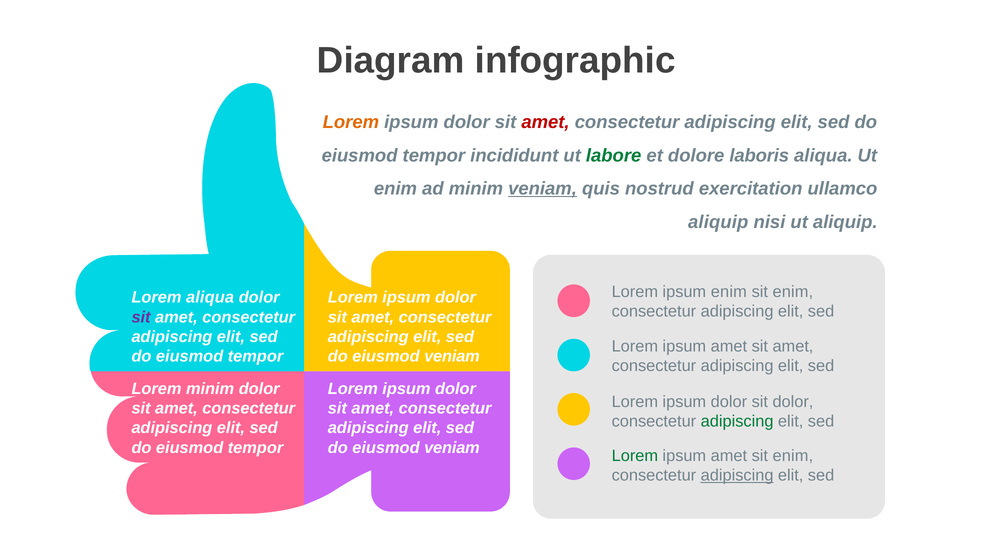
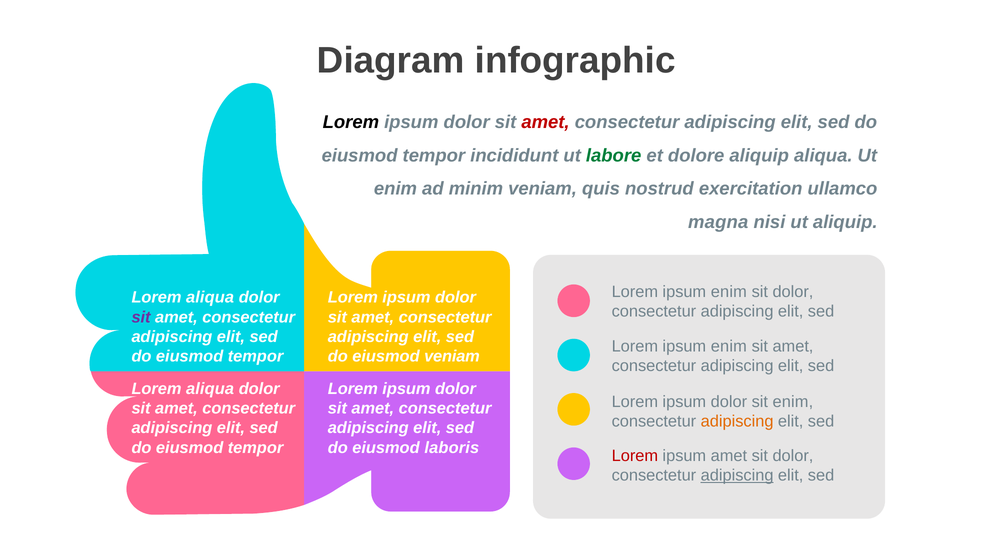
Lorem colour: orange -> black (351, 122)
dolore laboris: laboris -> aliquip (759, 155)
veniam underline: present -> none (543, 189)
aliquip: aliquip -> magna (718, 222)
enim: enim -> dolor (793, 292)
amet: amet -> enim (729, 346)
minim: minim -> aliqua (210, 389)
sit dolor: dolor -> enim (793, 402)
adipiscing colour: green -> orange (737, 422)
veniam: veniam -> laboris (452, 448)
Lorem colour: green -> red (635, 456)
enim: enim -> dolor (793, 456)
